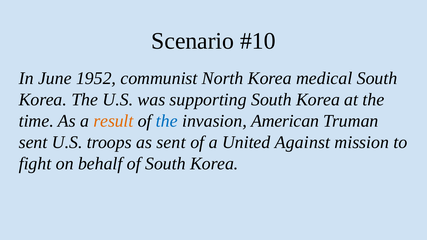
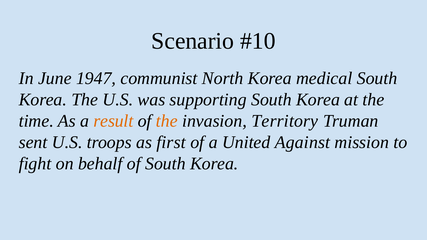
1952: 1952 -> 1947 (96, 78)
the colour: blue -> orange (167, 121)
American: American -> Territory (285, 121)
as sent: sent -> first (171, 142)
